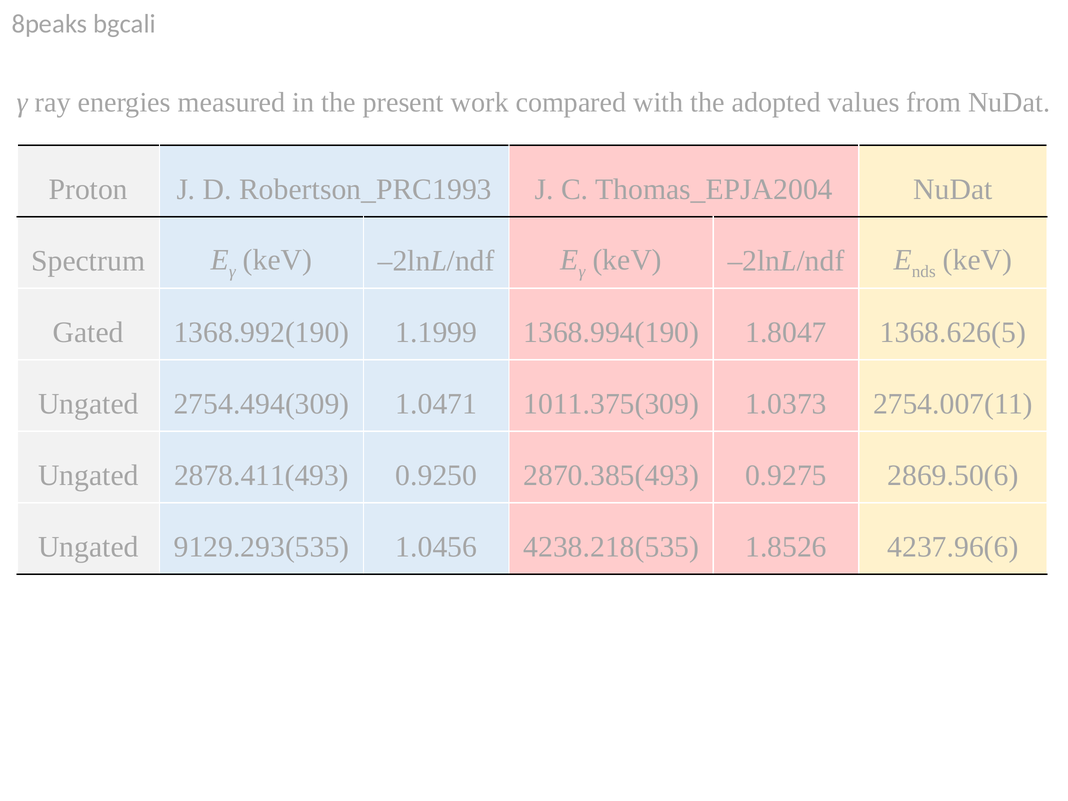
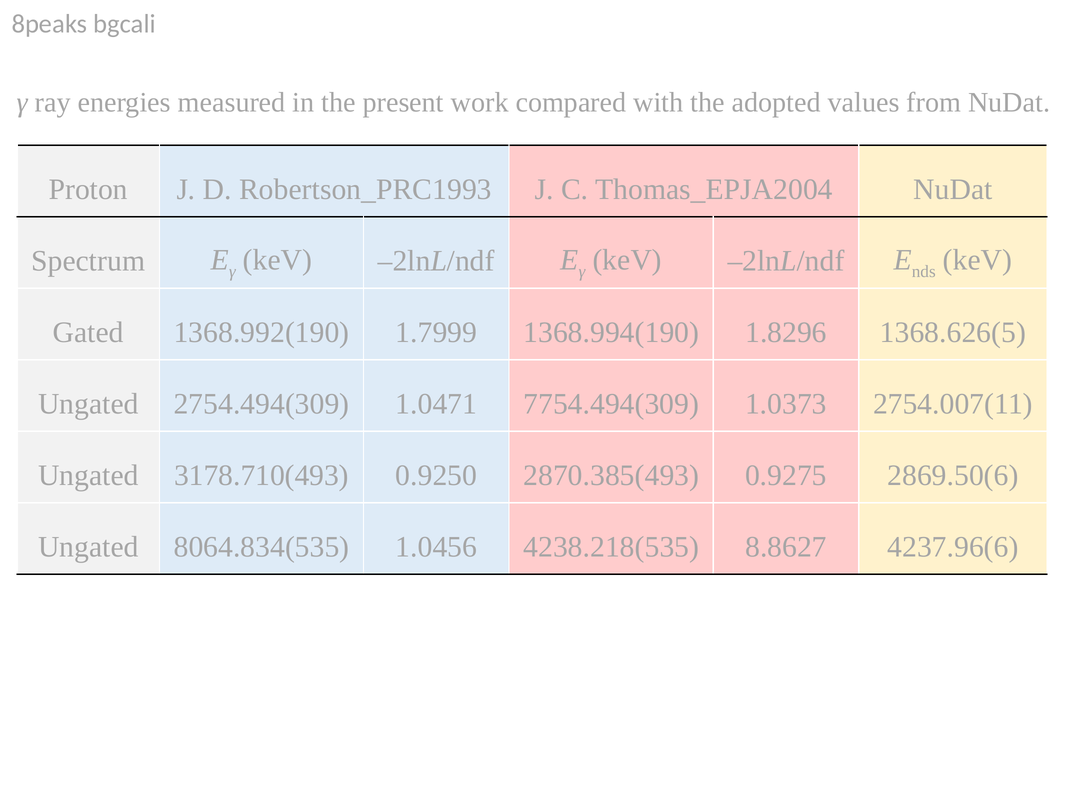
1.1999: 1.1999 -> 1.7999 (436, 333)
1.8047: 1.8047 -> 1.8296 (786, 333)
1011.375(309: 1011.375(309 -> 7754.494(309 (611, 404)
2878.411(493: 2878.411(493 -> 3178.710(493 (262, 476)
9129.293(535: 9129.293(535 -> 8064.834(535 (261, 547)
1.8526: 1.8526 -> 8.8627 (786, 547)
